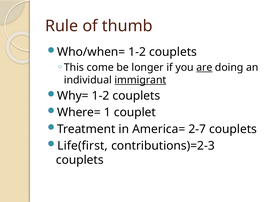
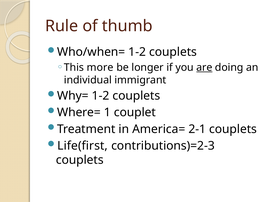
come: come -> more (100, 68)
immigrant underline: present -> none (140, 80)
2-7: 2-7 -> 2-1 (197, 129)
